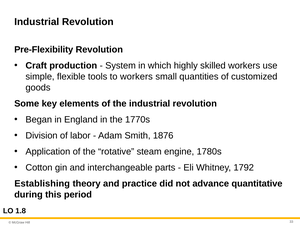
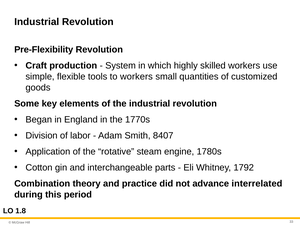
1876: 1876 -> 8407 (163, 136)
Establishing: Establishing -> Combination (42, 184)
quantitative: quantitative -> interrelated (257, 184)
